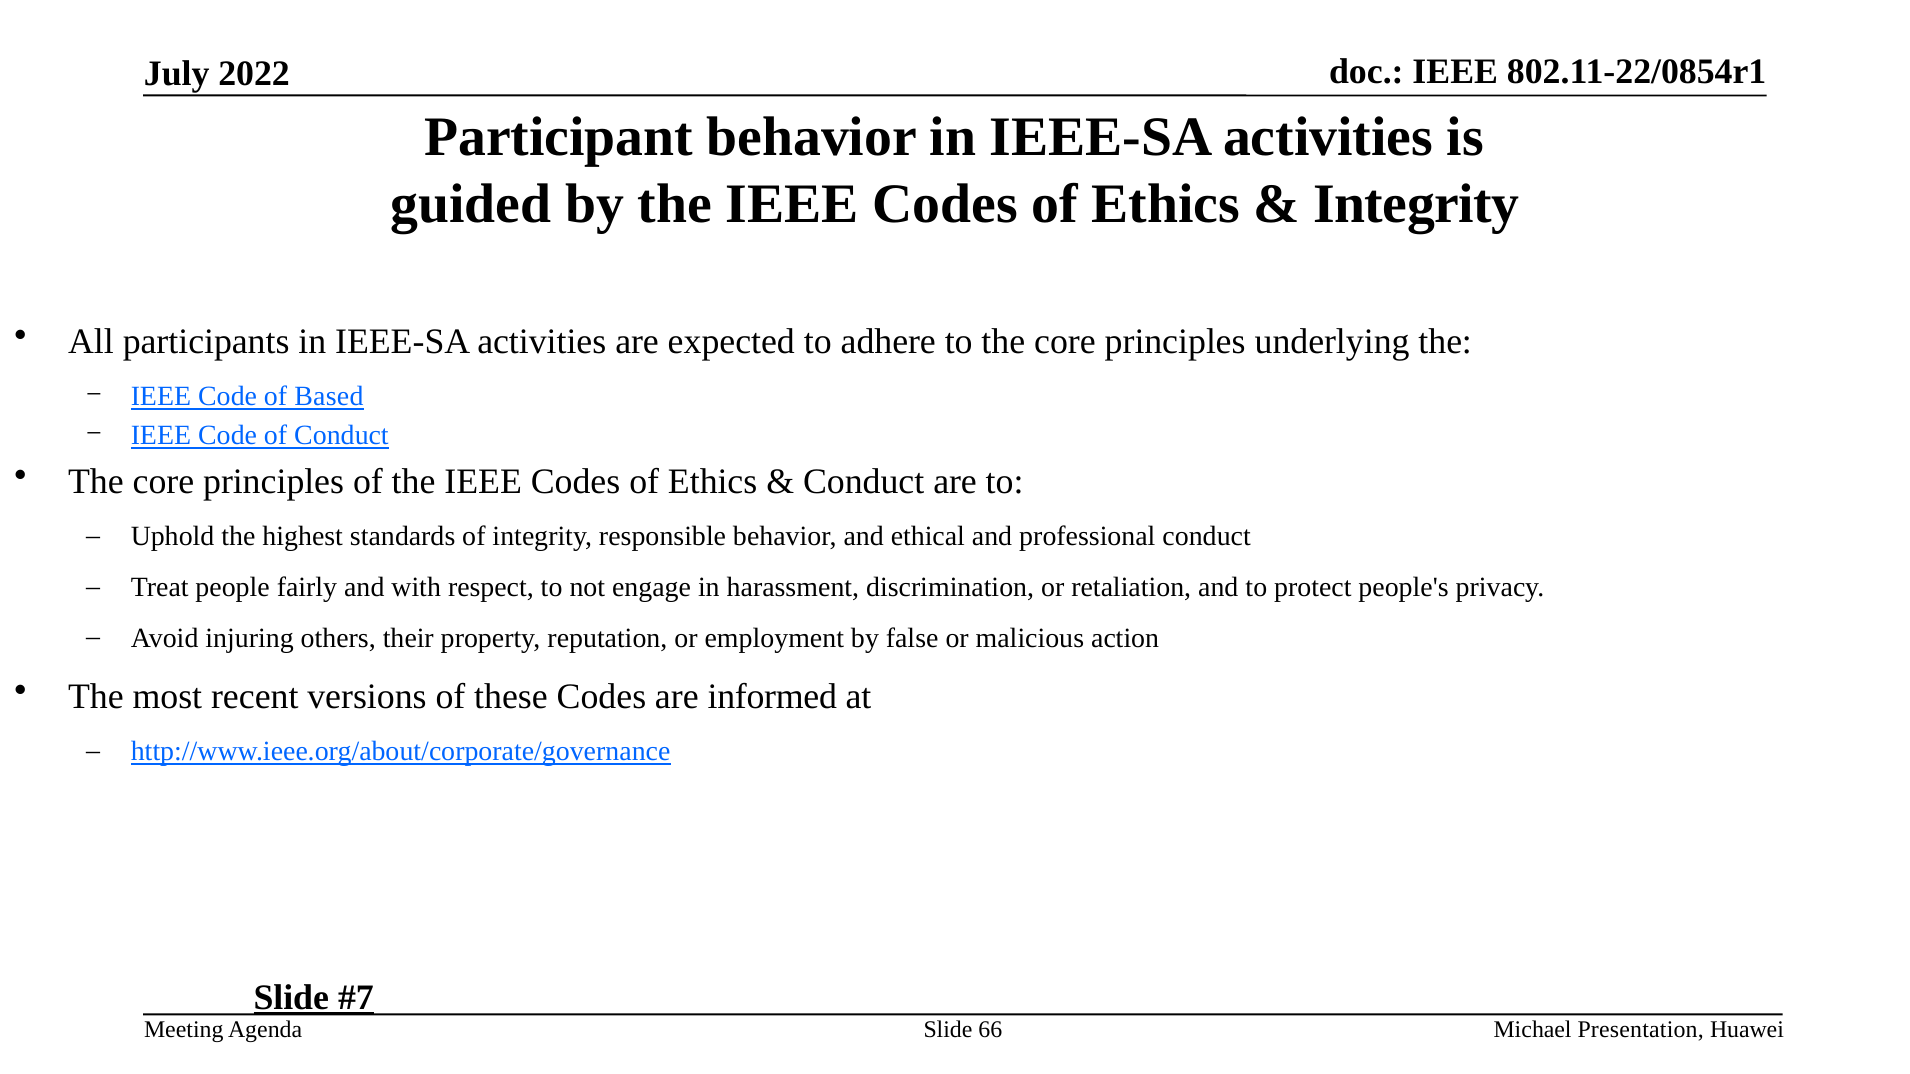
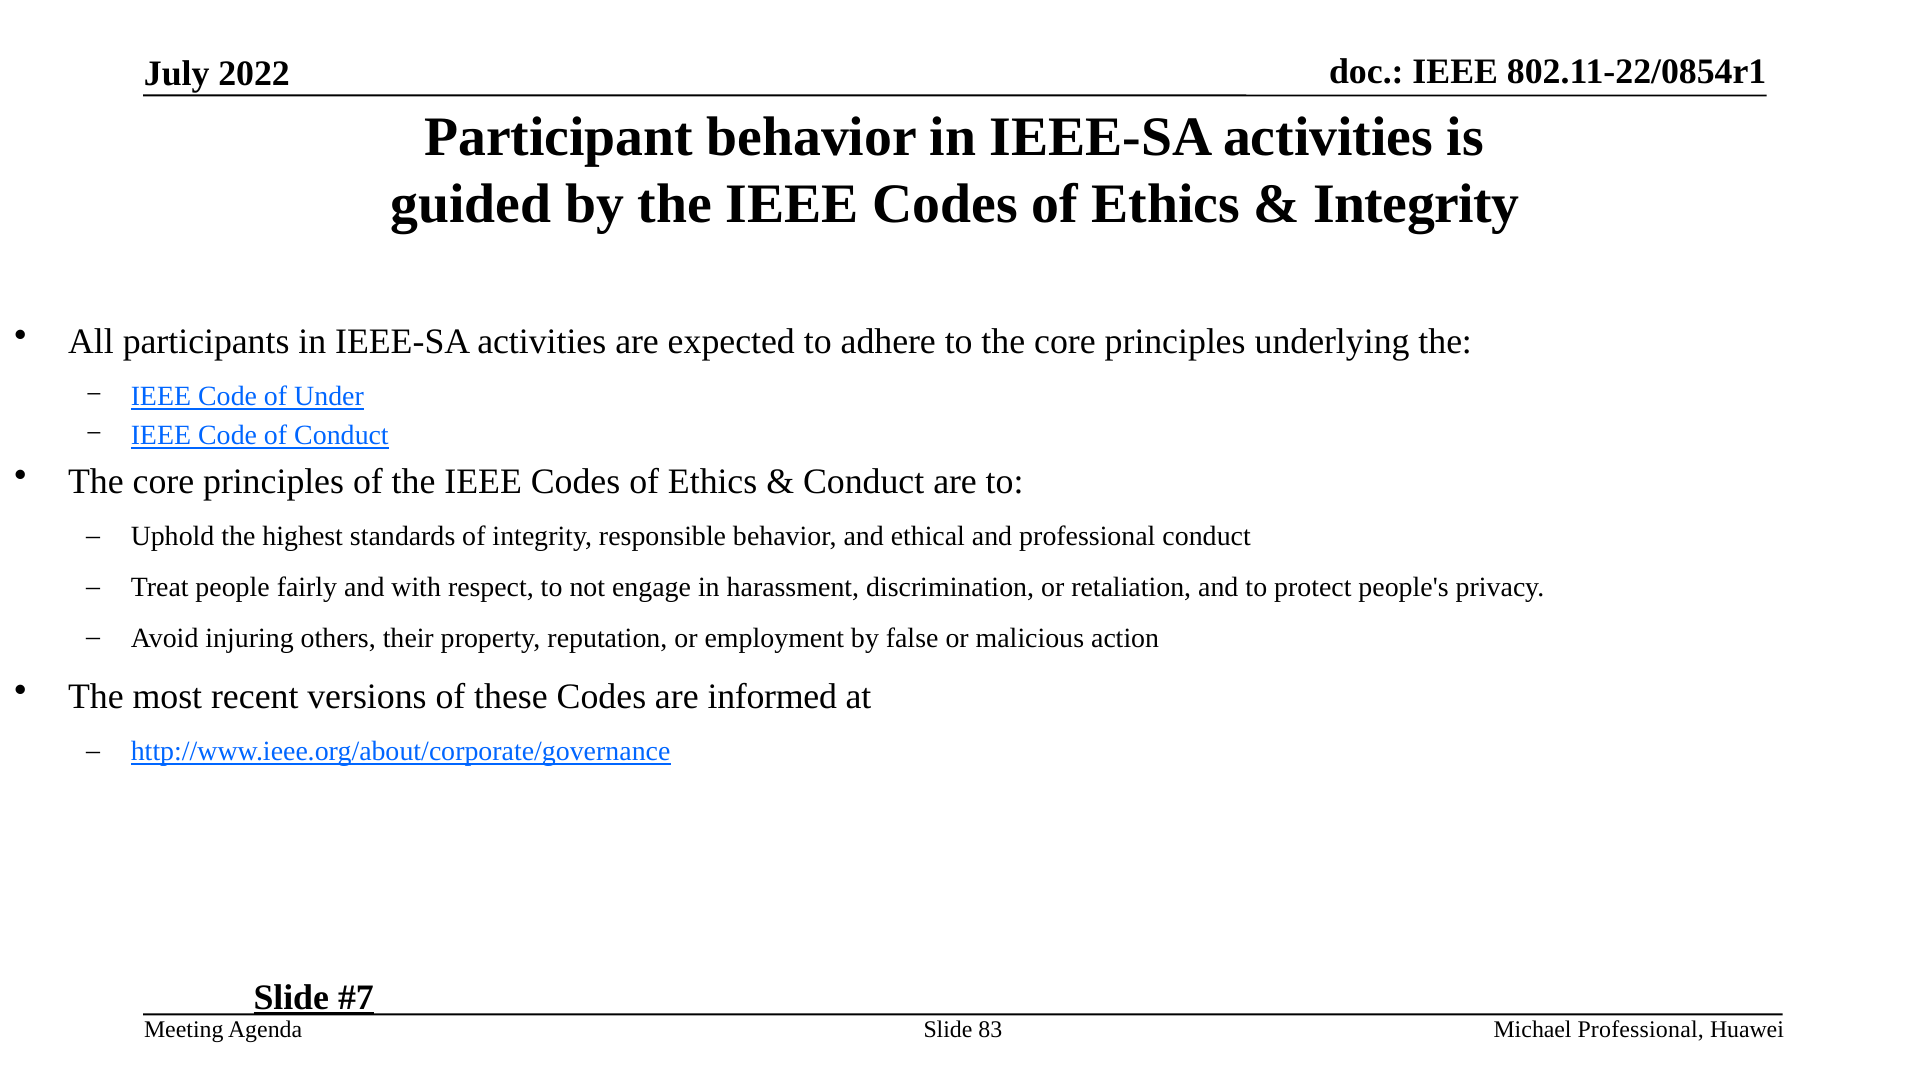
Based: Based -> Under (329, 397)
66: 66 -> 83 (990, 1030)
Michael Presentation: Presentation -> Professional (1641, 1030)
